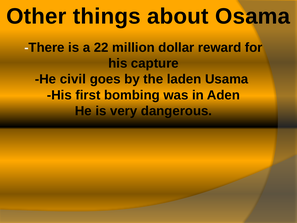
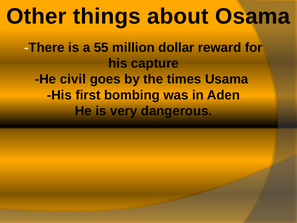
22: 22 -> 55 (101, 47)
laden: laden -> times (184, 79)
